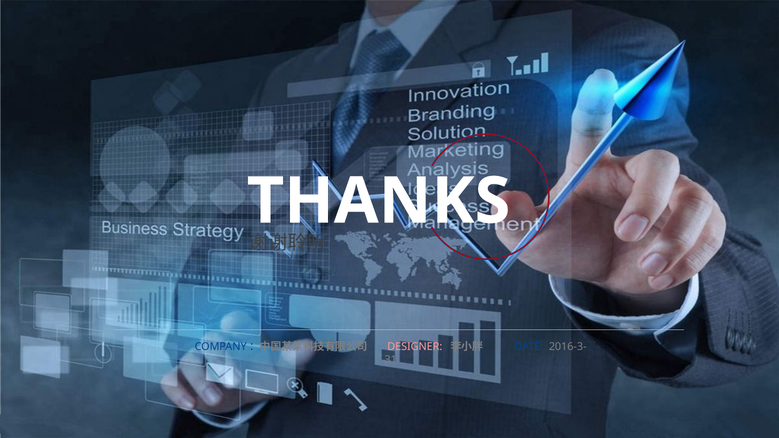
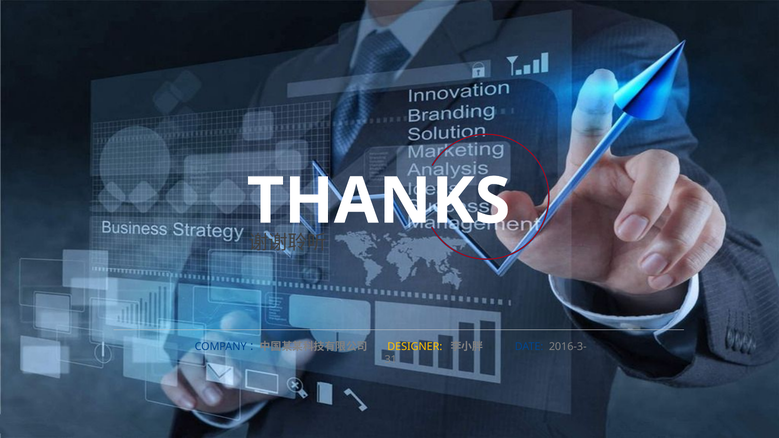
DESIGNER colour: pink -> yellow (415, 347)
